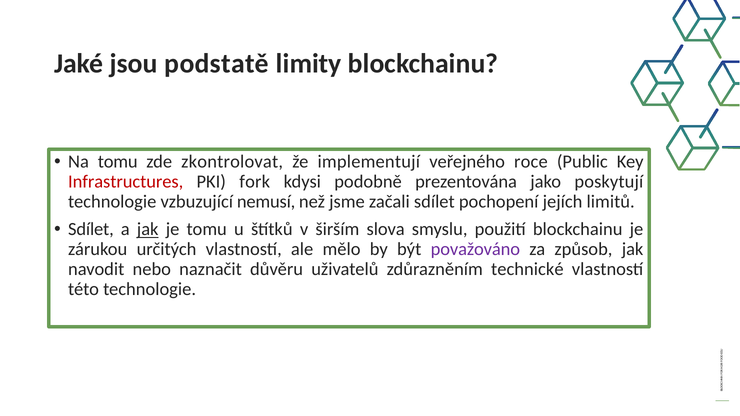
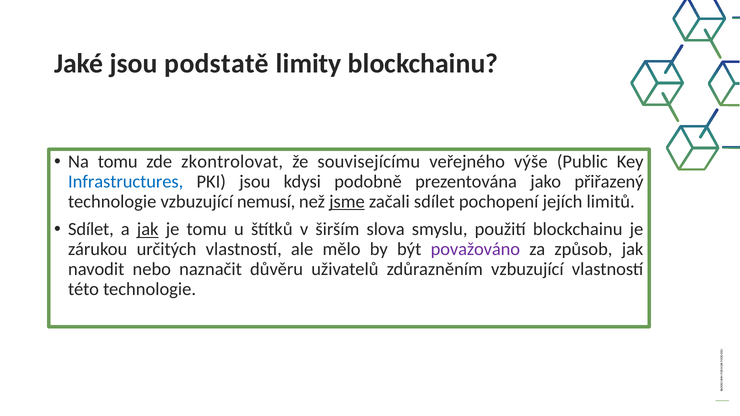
implementují: implementují -> souvisejícímu (369, 162)
roce: roce -> výše (531, 162)
Infrastructures colour: red -> blue (126, 182)
PKI fork: fork -> jsou (255, 182)
poskytují: poskytují -> přiřazený (609, 182)
jsme underline: none -> present (347, 202)
zdůrazněním technické: technické -> vzbuzující (527, 269)
